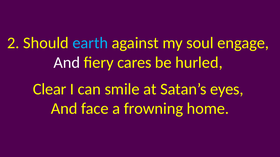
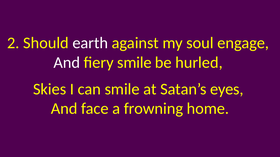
earth colour: light blue -> white (90, 43)
fiery cares: cares -> smile (134, 63)
Clear: Clear -> Skies (50, 89)
